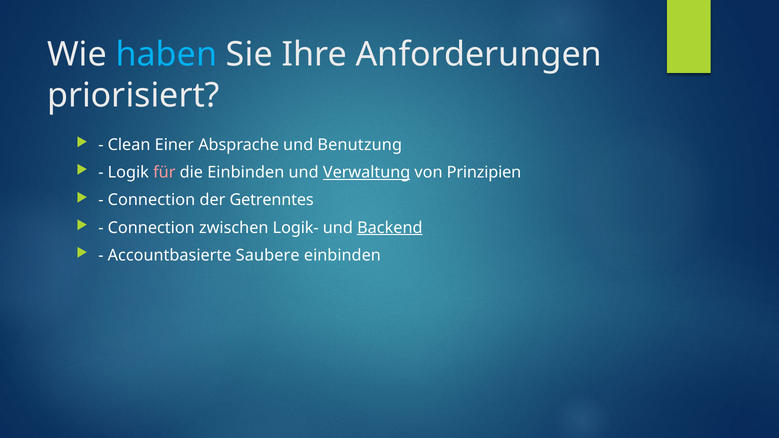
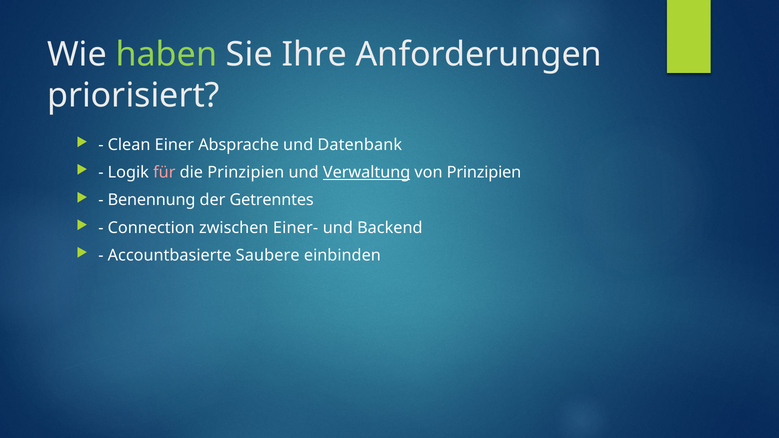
haben colour: light blue -> light green (166, 55)
Benutzung: Benutzung -> Datenbank (360, 145)
die Einbinden: Einbinden -> Prinzipien (246, 173)
Connection: Connection -> Benennung (152, 200)
Logik-: Logik- -> Einer- (296, 228)
Backend underline: present -> none (390, 228)
